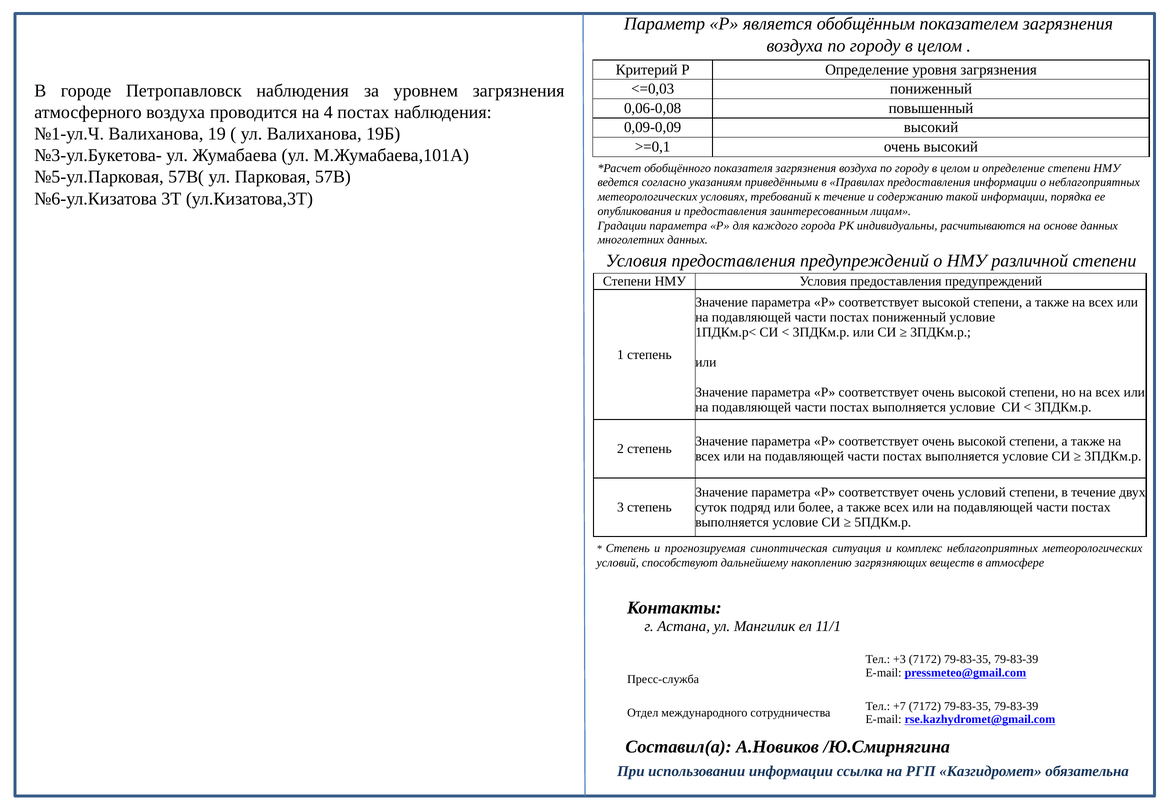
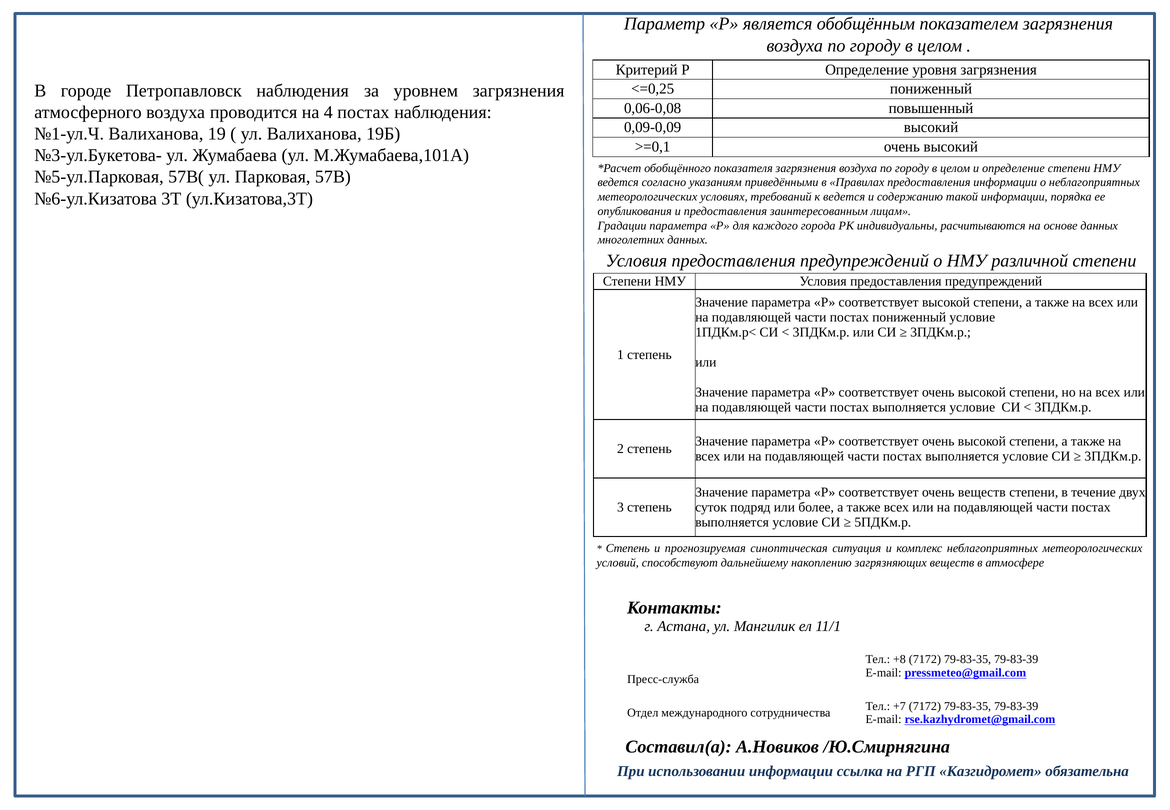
<=0,03: <=0,03 -> <=0,25 (653, 89)
к течение: течение -> ведется (844, 197)
очень условий: условий -> веществ (982, 492)
+3: +3 -> +8 (899, 659)
